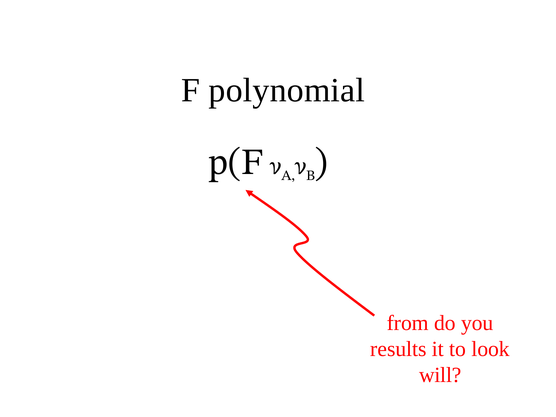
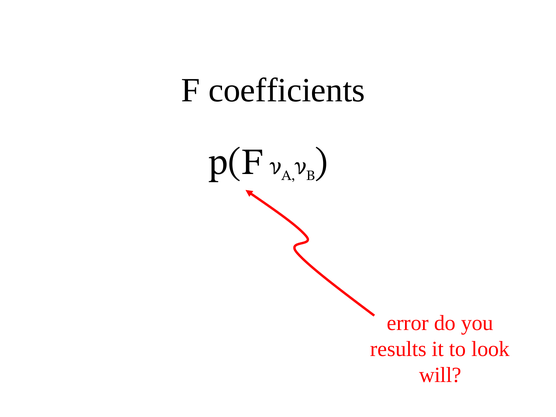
polynomial: polynomial -> coefficients (287, 90)
from: from -> error (408, 323)
